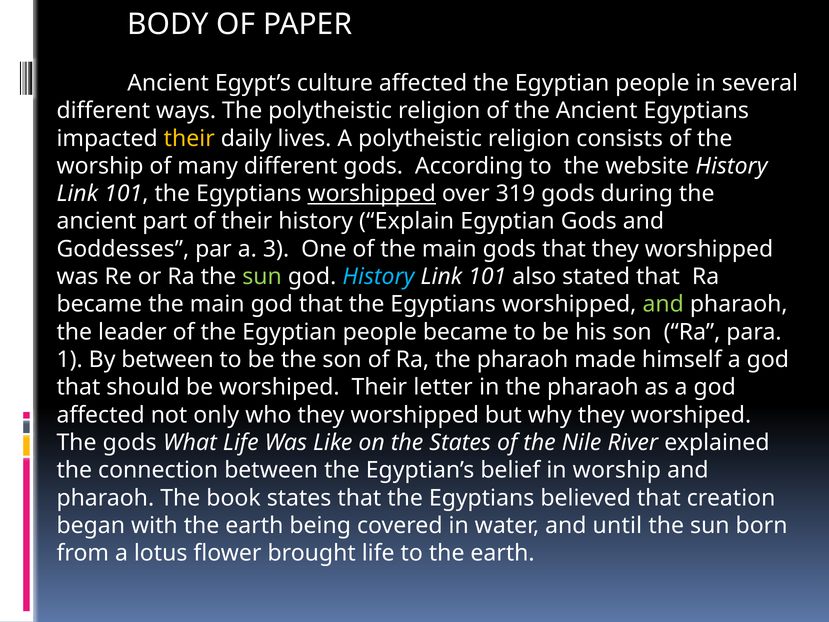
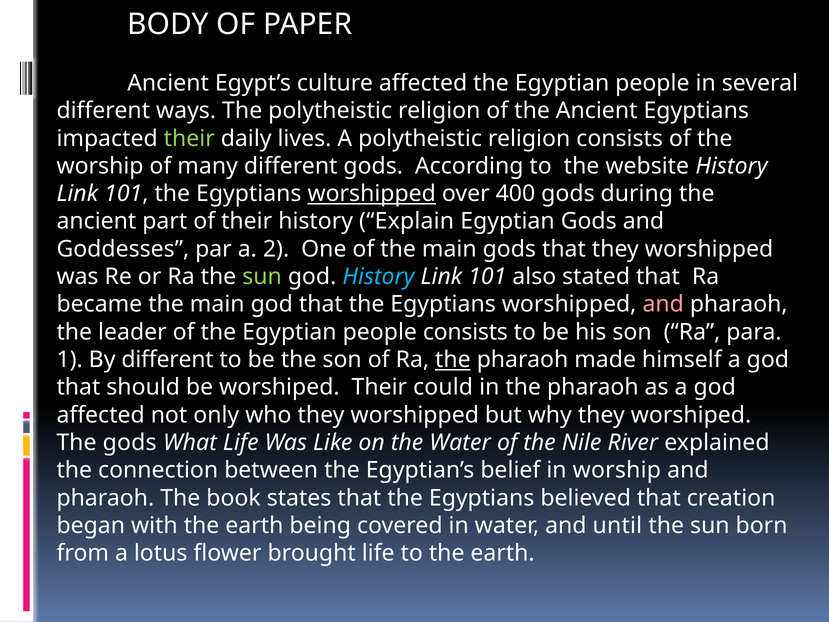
their colour: yellow -> light green (189, 138)
319: 319 -> 400 (515, 194)
3: 3 -> 2 (276, 249)
and colour: light green -> pink (663, 304)
people became: became -> consists (465, 332)
By between: between -> different (168, 360)
the underline: none -> present (453, 360)
letter: letter -> could (443, 387)
the States: States -> Water (460, 442)
